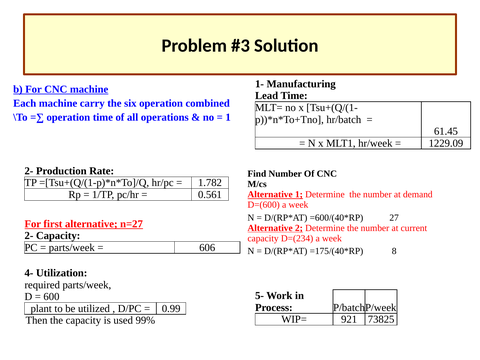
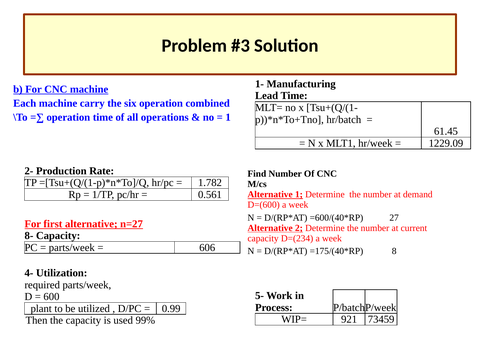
2-: 2- -> 8- (29, 236)
73825: 73825 -> 73459 (381, 319)
